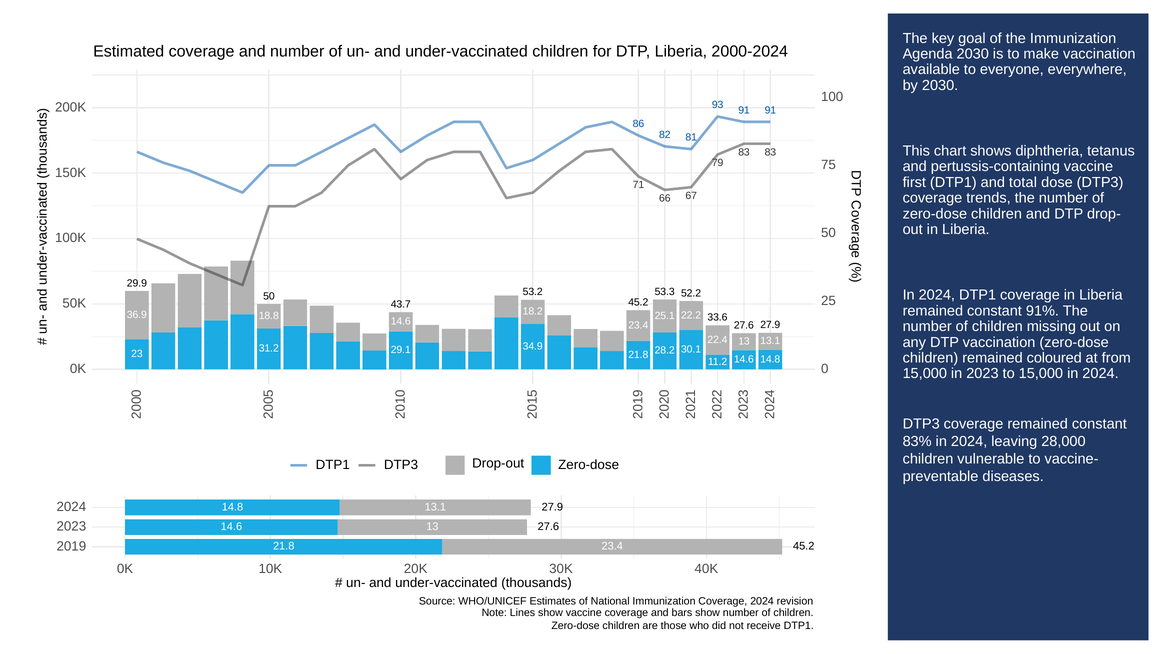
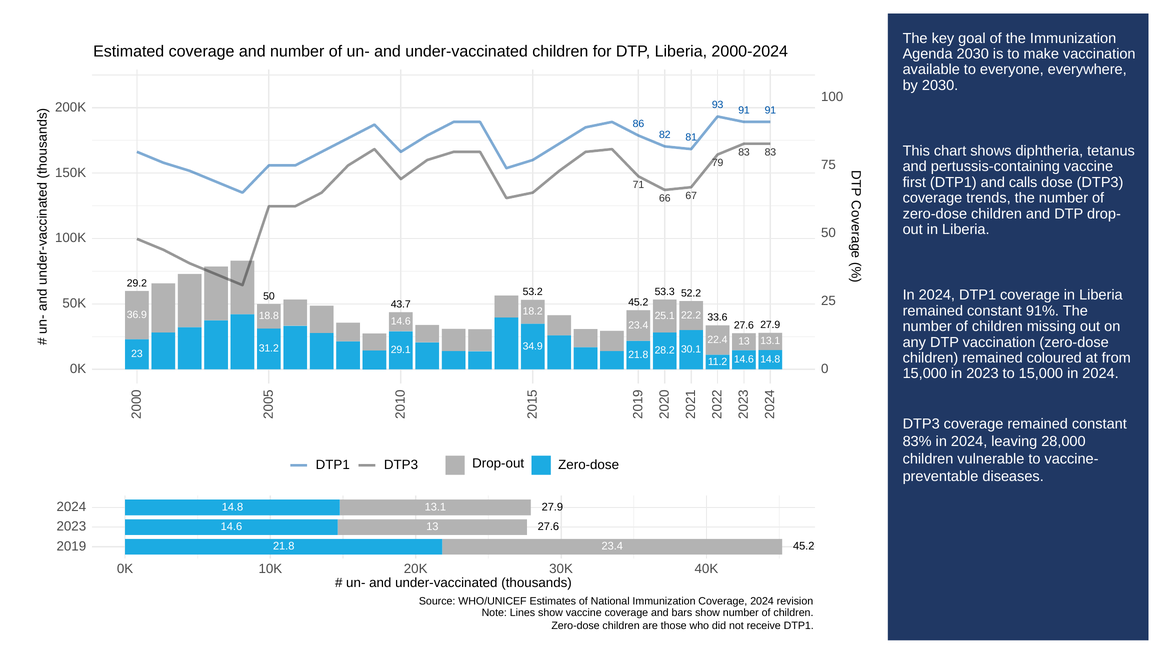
total: total -> calls (1023, 182)
29.9: 29.9 -> 29.2 (137, 283)
